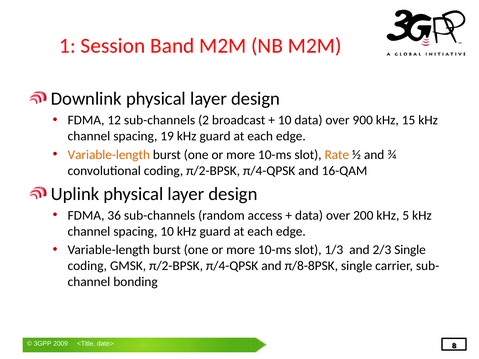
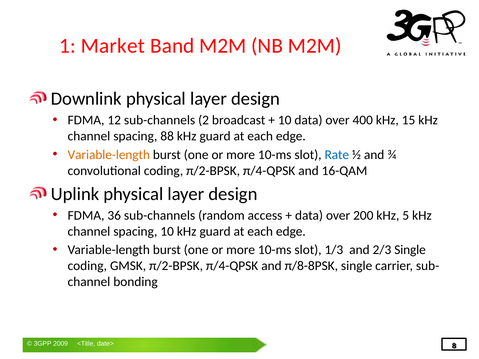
Session: Session -> Market (113, 46)
900: 900 -> 400 (363, 120)
19: 19 -> 88 (167, 136)
Rate colour: orange -> blue (337, 155)
